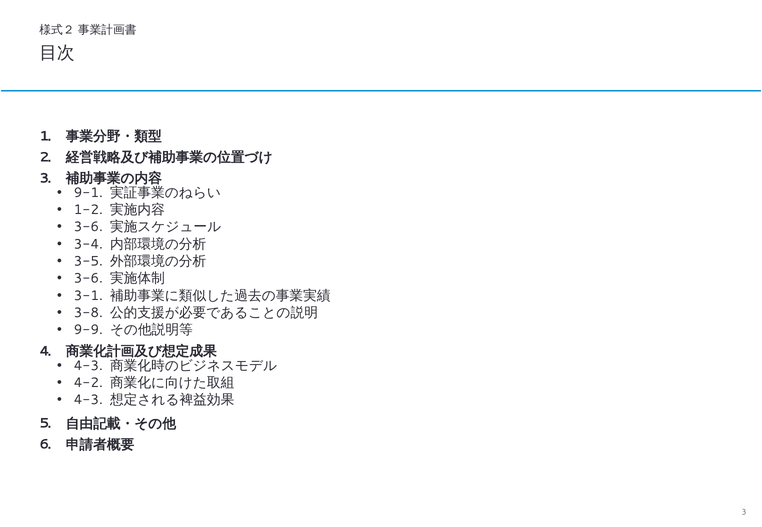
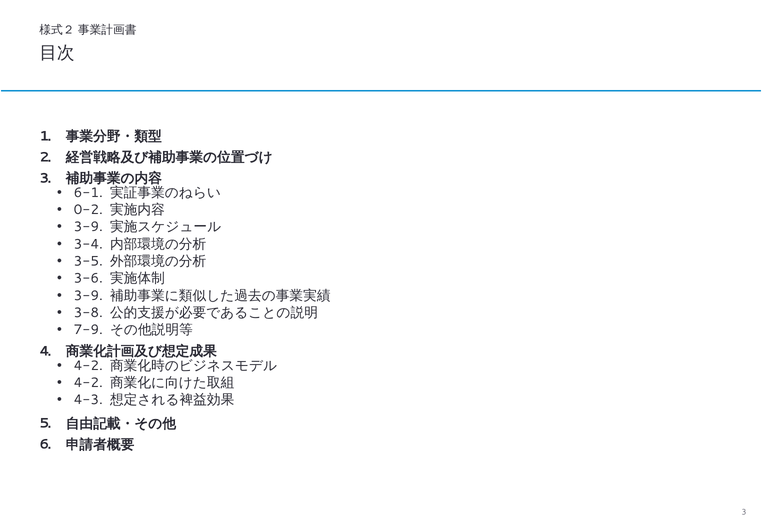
9-1: 9-1 -> 6-1 (88, 193)
1-2: 1-2 -> 0-2 (88, 210)
3-6: 3-6 -> 3-9 (88, 227)
3-1: 3-1 -> 3-9 (88, 296)
9-9: 9-9 -> 7-9 (88, 330)
4-3: 4-3 -> 4-2 (88, 366)
